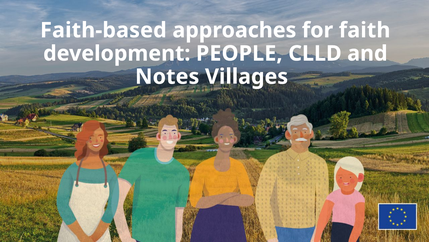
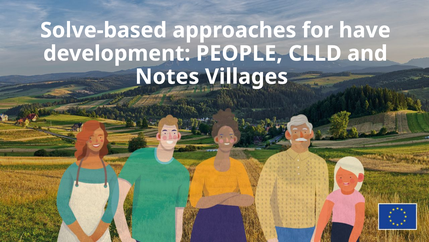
Faith-based: Faith-based -> Solve-based (104, 30)
faith: faith -> have (365, 30)
